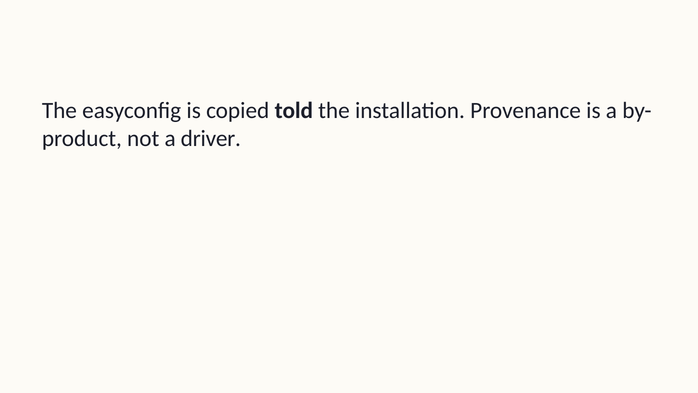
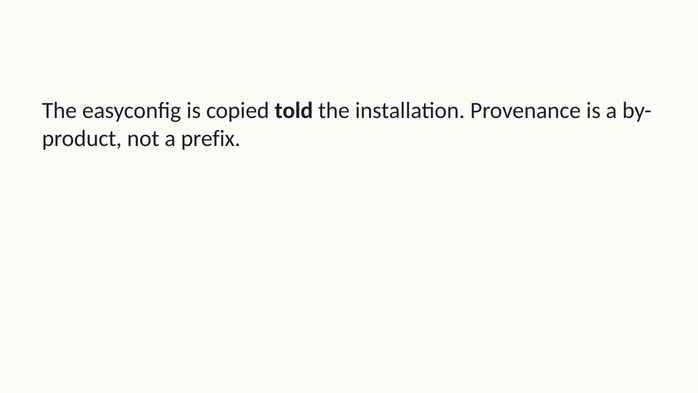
driver: driver -> prefix (211, 139)
